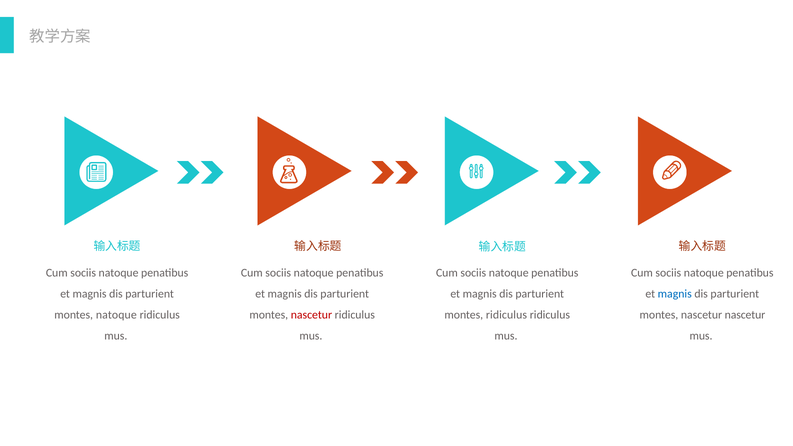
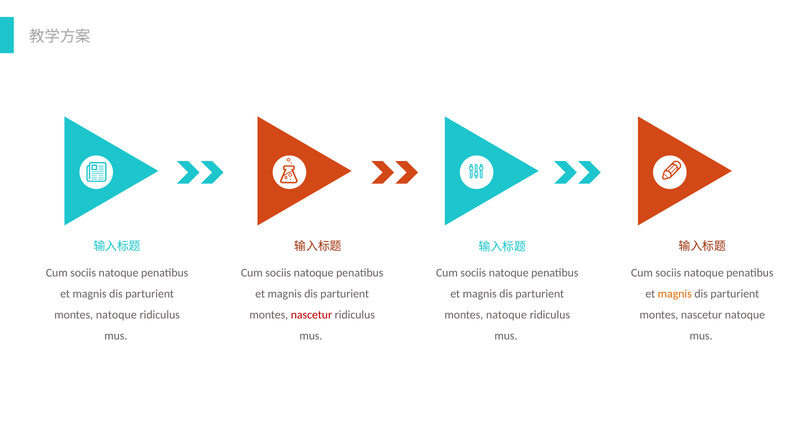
magnis colour: blue -> orange (675, 294)
ridiculus: ridiculus -> natoque (506, 315)
nascetur nascetur: nascetur -> natoque (745, 315)
